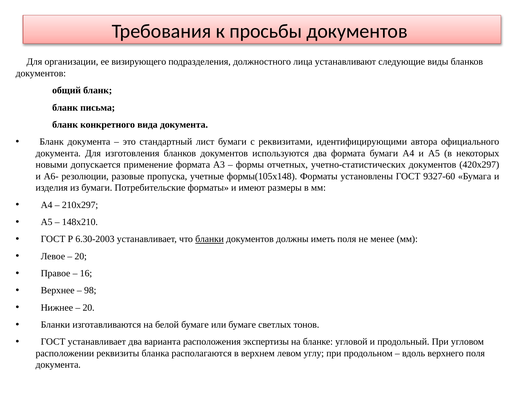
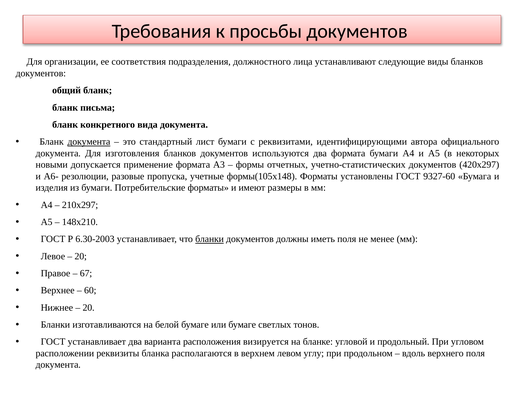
визирующего: визирующего -> соответствия (139, 62)
документа underline: none -> present (89, 142)
16: 16 -> 67 (86, 274)
98: 98 -> 60 (90, 291)
экспертизы: экспертизы -> визируется (266, 342)
